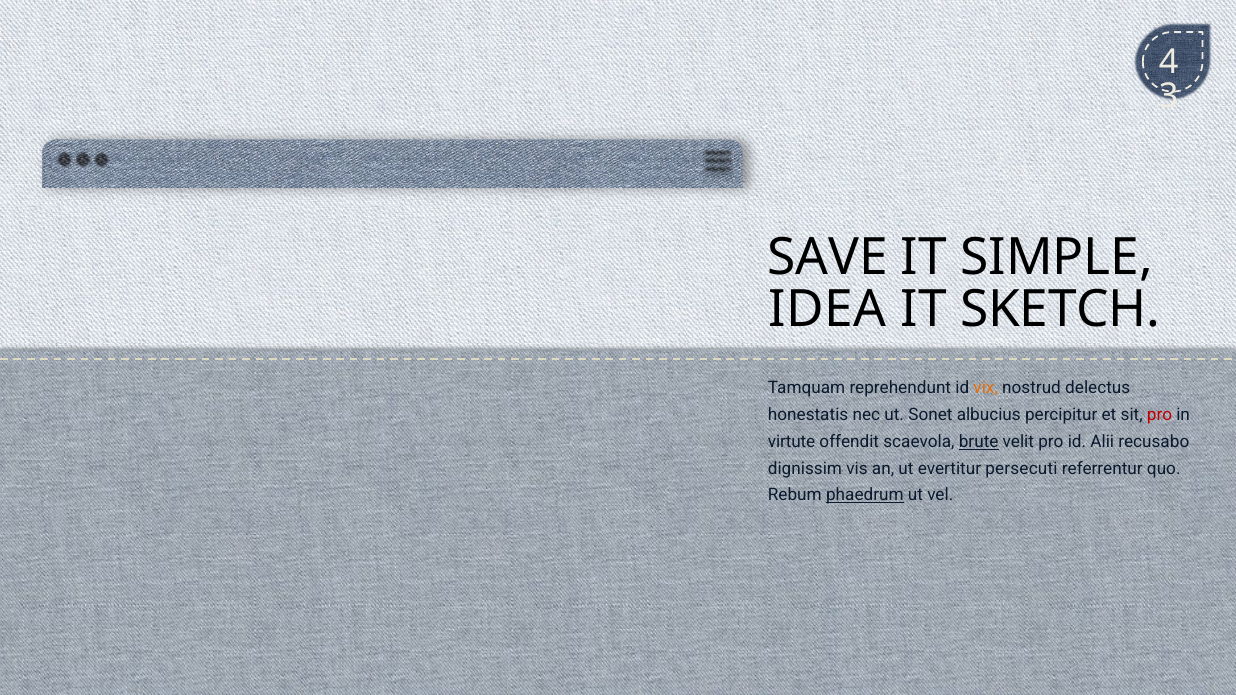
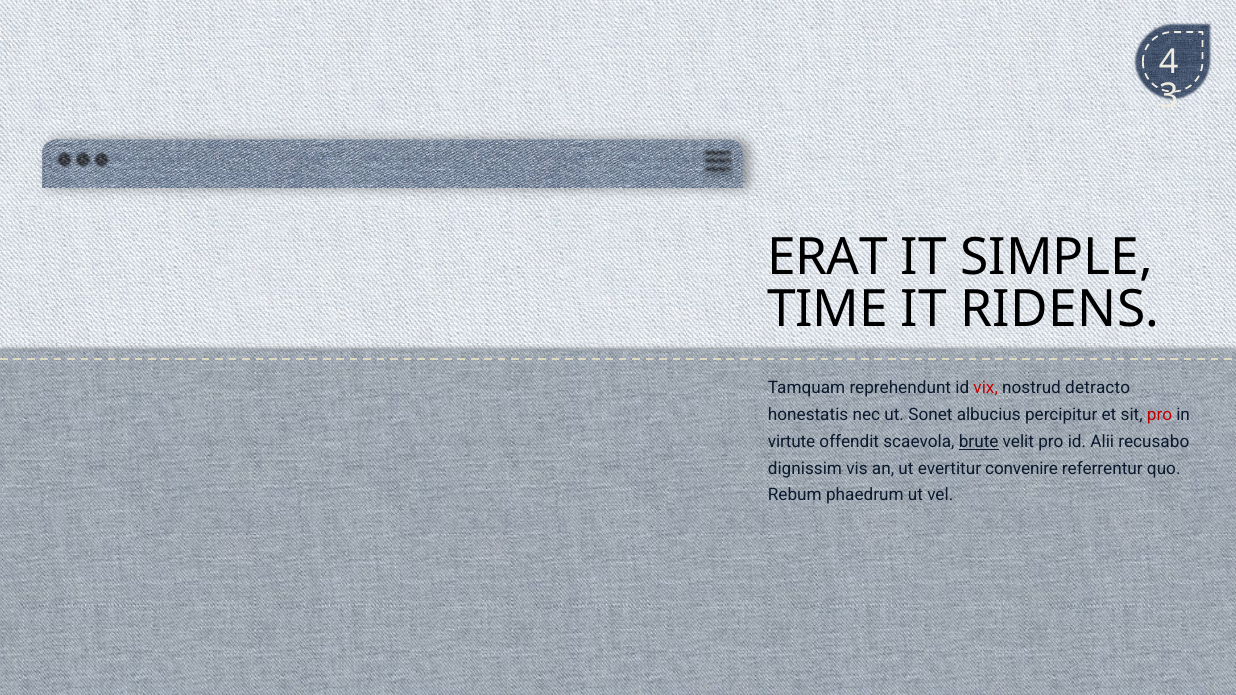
SAVE: SAVE -> ERAT (828, 258)
IDEA: IDEA -> TIME (828, 309)
SKETCH: SKETCH -> RIDENS (1060, 309)
vix colour: orange -> red (986, 388)
delectus: delectus -> detracto (1098, 388)
persecuti: persecuti -> convenire (1022, 469)
phaedrum underline: present -> none (865, 495)
